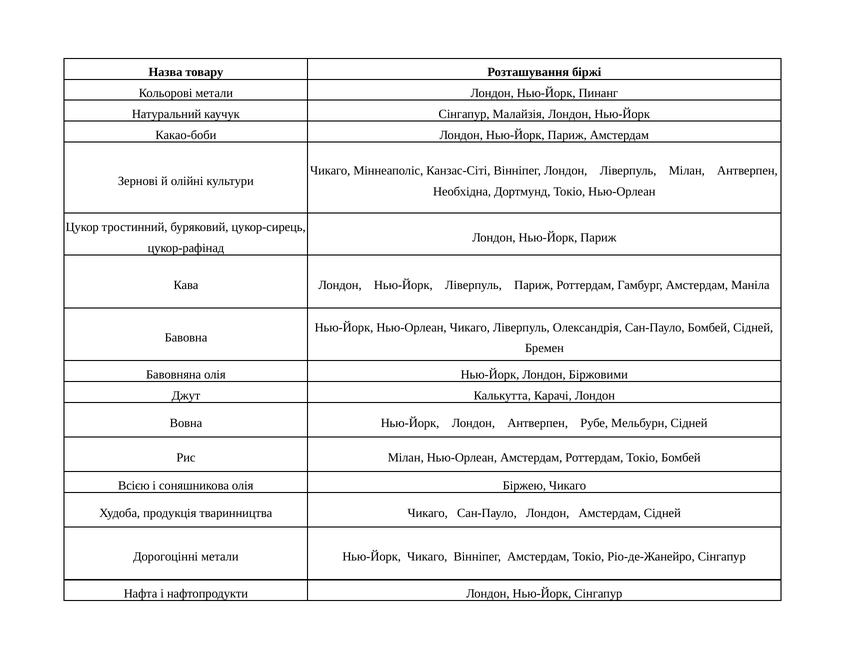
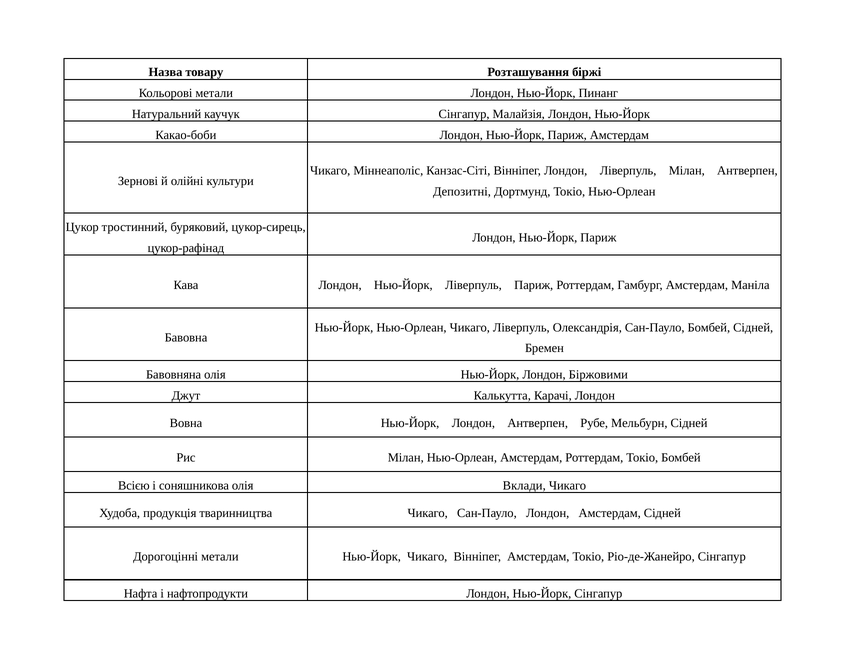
Необхідна: Необхідна -> Депозитні (462, 191)
Біржею: Біржею -> Вклади (524, 485)
